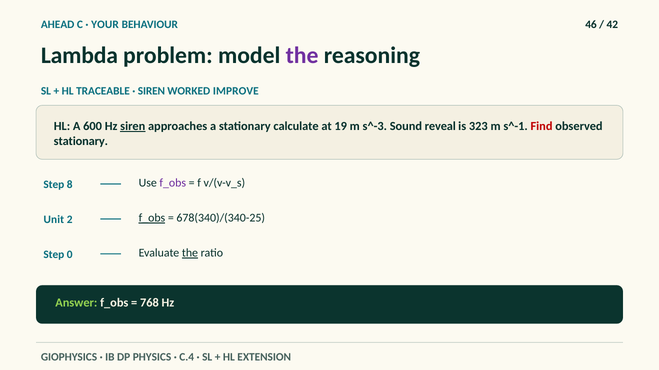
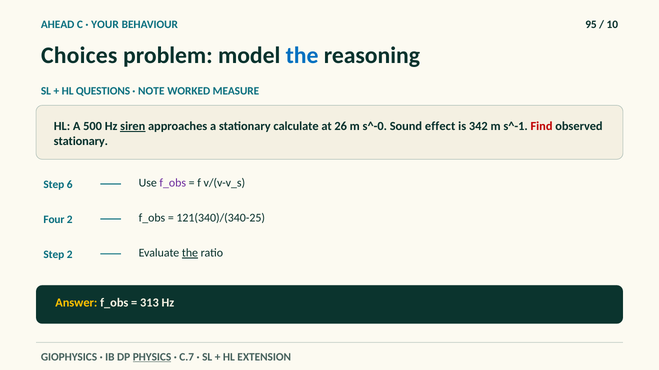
46: 46 -> 95 (591, 24)
42: 42 -> 10 (612, 24)
Lambda: Lambda -> Choices (79, 55)
the colour: purple -> blue (302, 55)
TRACEABLE: TRACEABLE -> QUESTIONS (103, 91)
SIREN: SIREN -> NOTE (151, 91)
IMPROVE: IMPROVE -> MEASURE (236, 91)
600: 600 -> 500 (93, 127)
19: 19 -> 26 (341, 127)
s^-3: s^-3 -> s^-0 (375, 127)
reveal: reveal -> effect (440, 127)
323: 323 -> 342 (478, 127)
8: 8 -> 6 (70, 185)
Unit: Unit -> Four (54, 220)
f_obs underline: present -> none (152, 218)
678(340)/(340-25: 678(340)/(340-25 -> 121(340)/(340-25 (221, 218)
Step 0: 0 -> 2 (70, 255)
Answer colour: light green -> yellow (76, 303)
768: 768 -> 313 (149, 303)
PHYSICS underline: none -> present (152, 358)
C.4: C.4 -> C.7 (187, 358)
